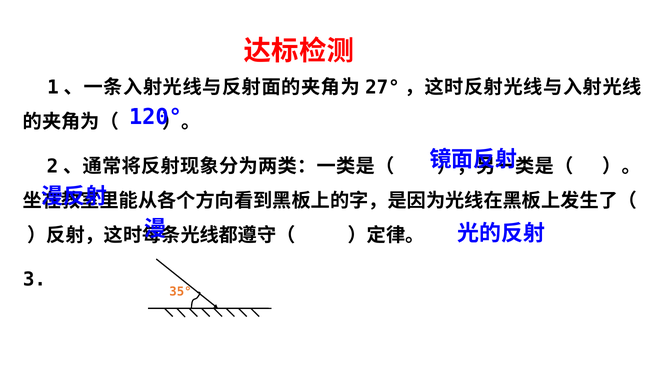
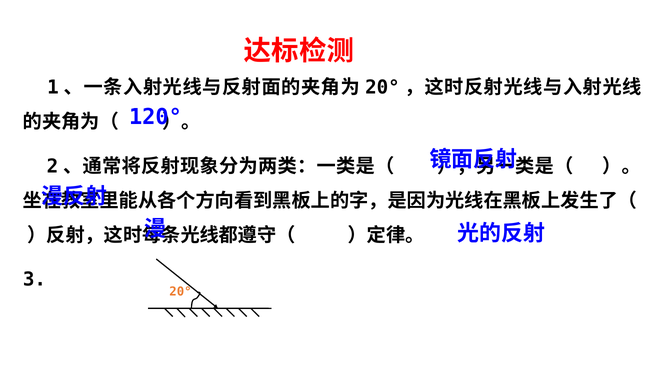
27°: 27° -> 20° (382, 88)
35°: 35° -> 20° (180, 292)
